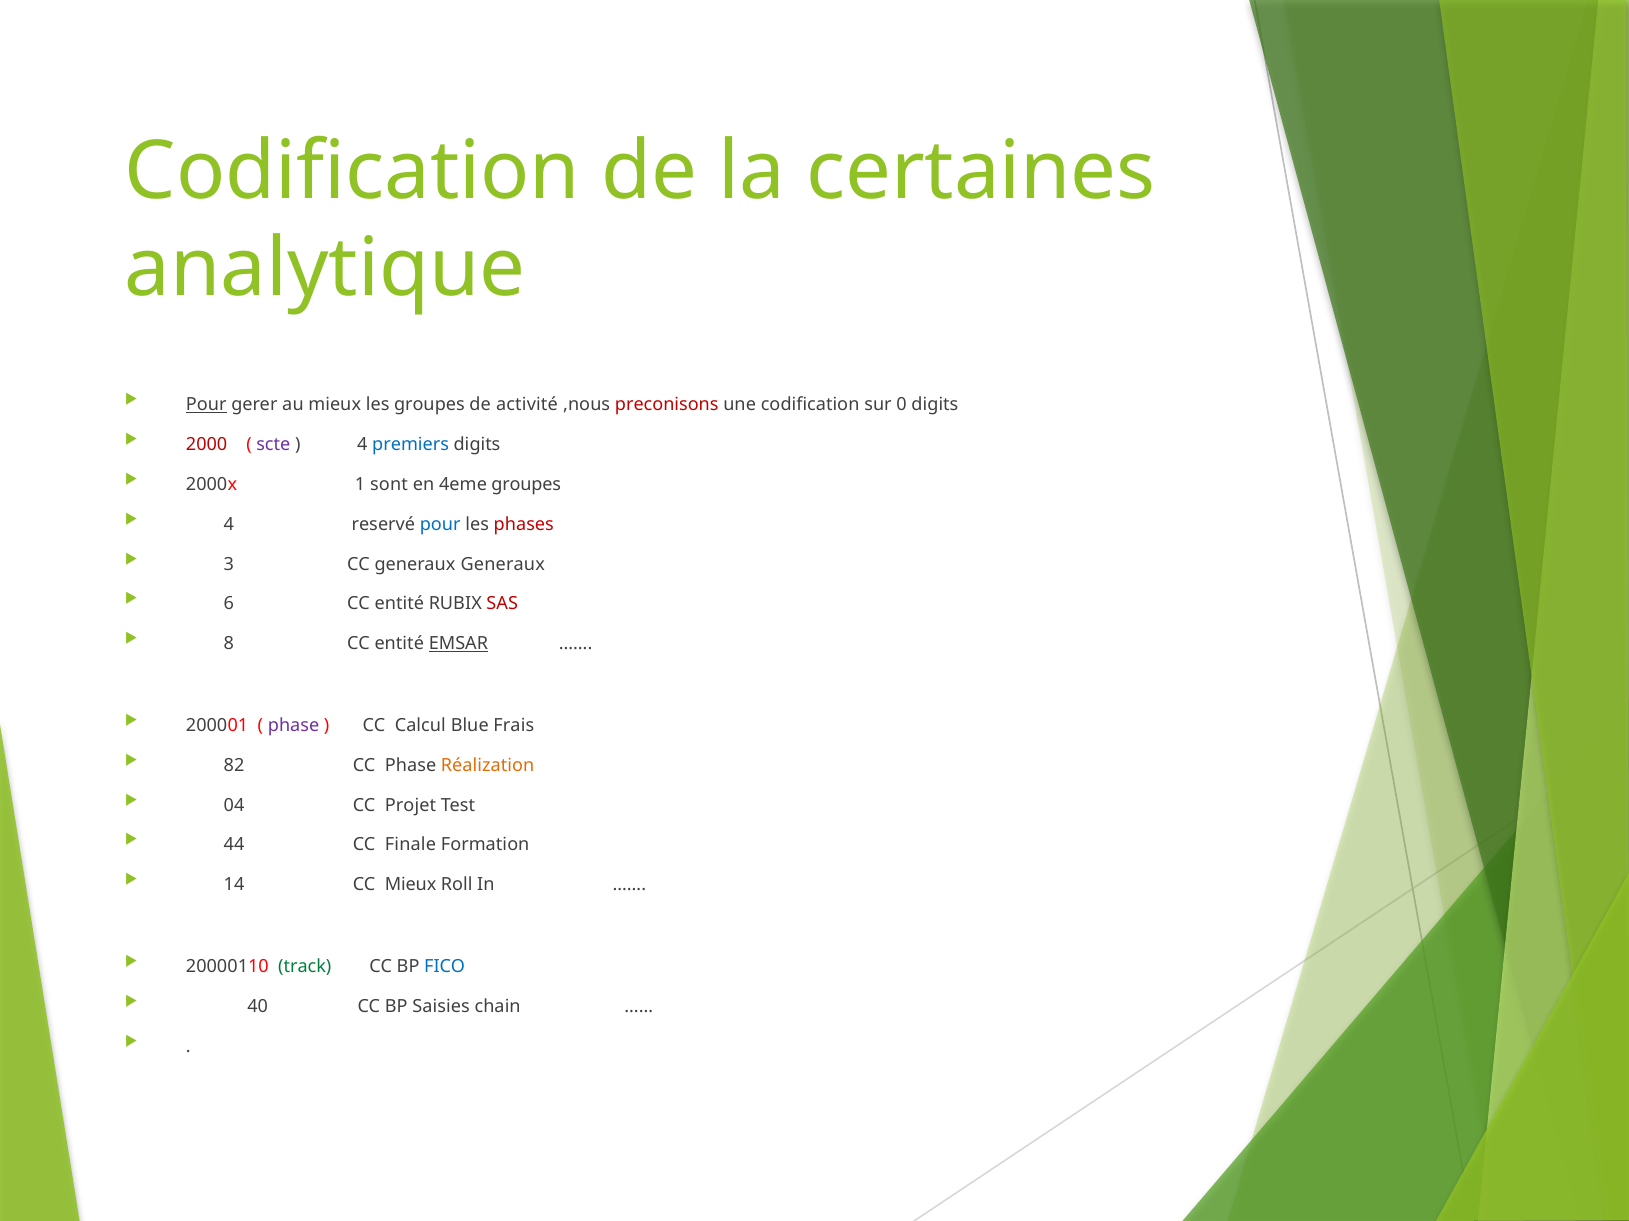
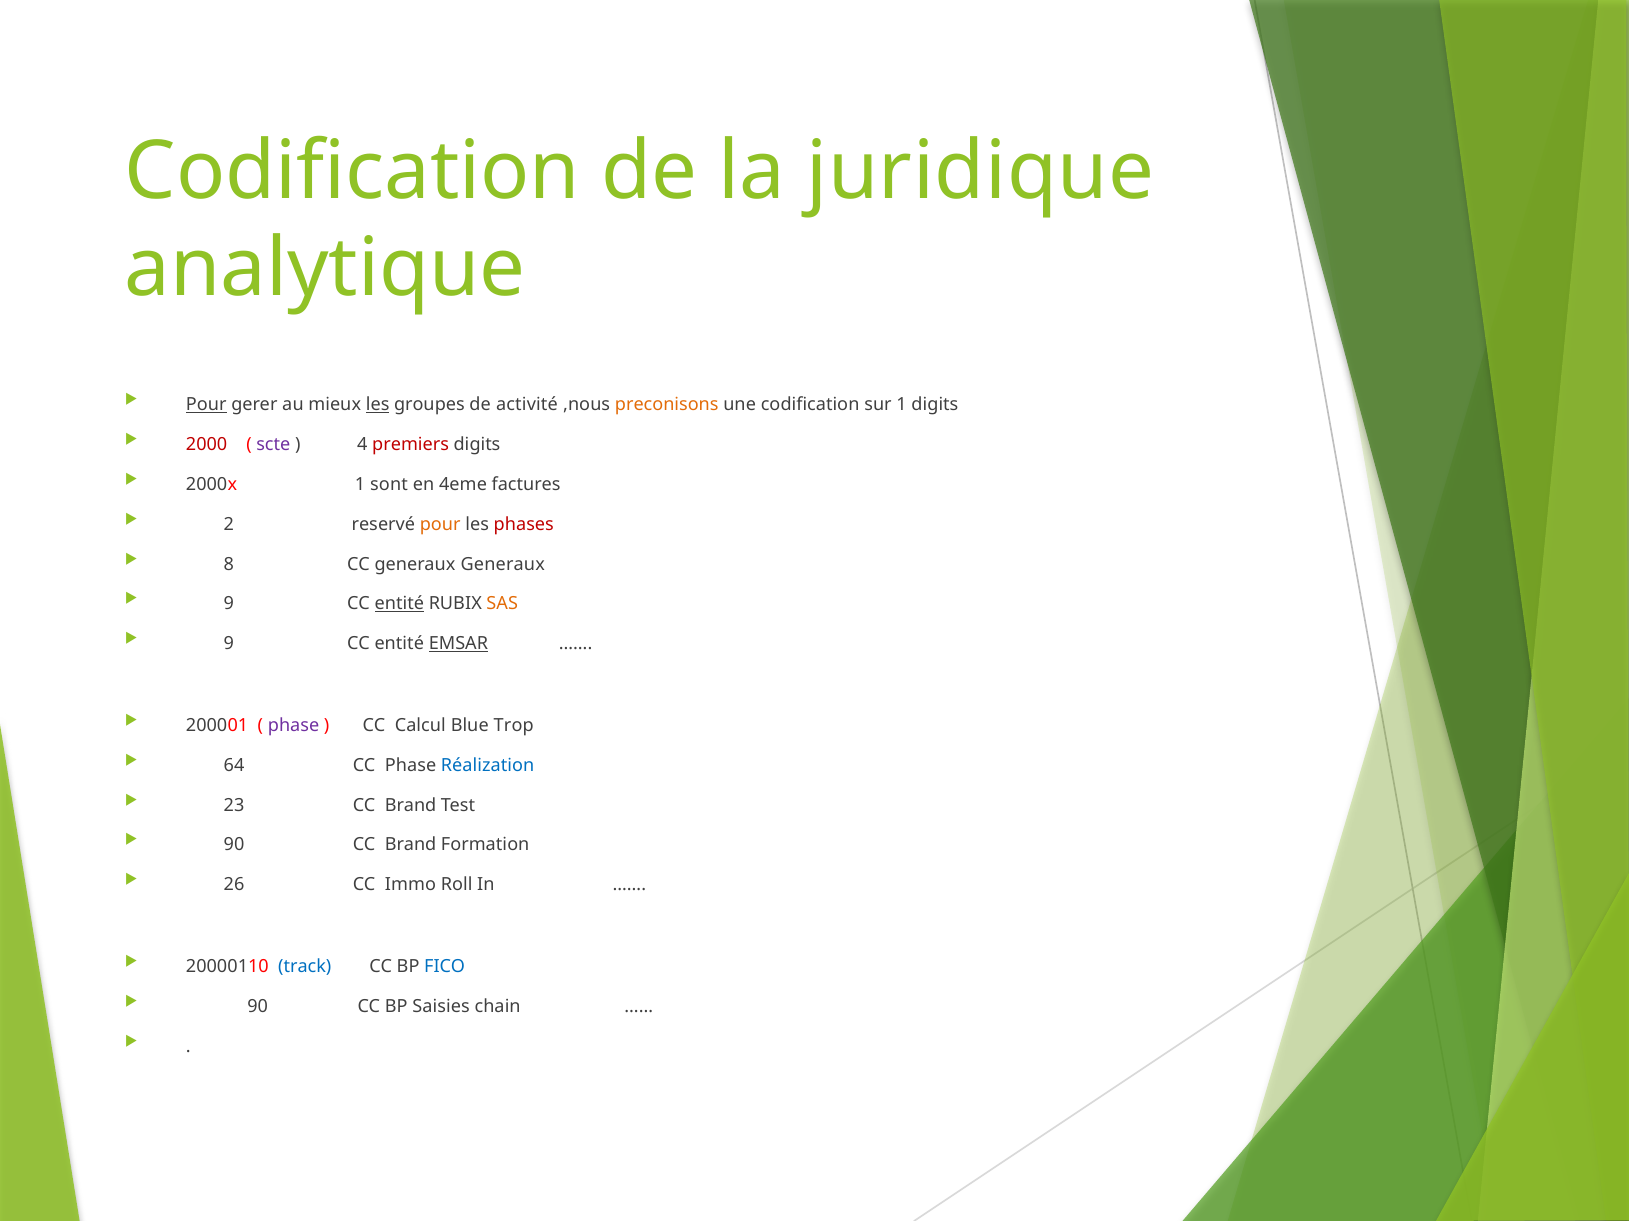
certaines: certaines -> juridique (981, 171)
les underline: none -> present (378, 405)
preconisons colour: red -> orange (667, 405)
sur 0: 0 -> 1 (901, 405)
premiers colour: blue -> red (411, 445)
4eme groupes: groupes -> factures (526, 485)
4: 4 -> 2 (229, 525)
pour colour: blue -> orange (440, 525)
3: 3 -> 8 (229, 565)
6: 6 -> 9 (229, 604)
entité underline: none -> present (399, 604)
SAS colour: red -> orange (502, 604)
8: 8 -> 9 (229, 644)
Frais: Frais -> Trop (514, 726)
82: 82 -> 64 (234, 766)
Réalization colour: orange -> blue (488, 766)
04: 04 -> 23 (234, 806)
Projet: Projet -> Brand (411, 806)
44: 44 -> 90 (234, 845)
Finale: Finale -> Brand (411, 845)
14: 14 -> 26 (234, 885)
CC Mieux: Mieux -> Immo (410, 885)
track colour: green -> blue (305, 967)
40: 40 -> 90 (258, 1007)
